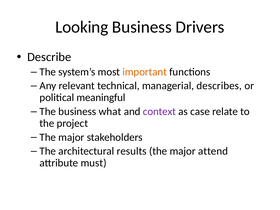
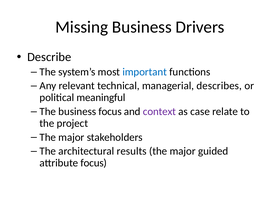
Looking: Looking -> Missing (82, 27)
important colour: orange -> blue (145, 72)
business what: what -> focus (110, 112)
attend: attend -> guided (213, 151)
attribute must: must -> focus (94, 163)
